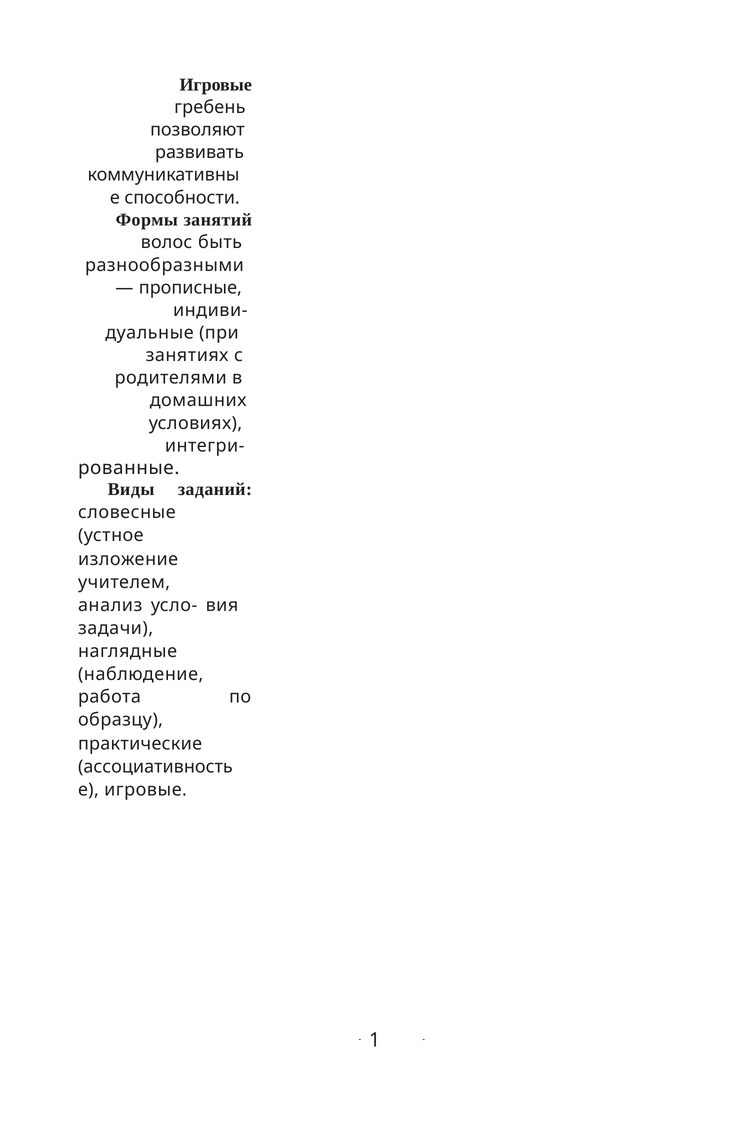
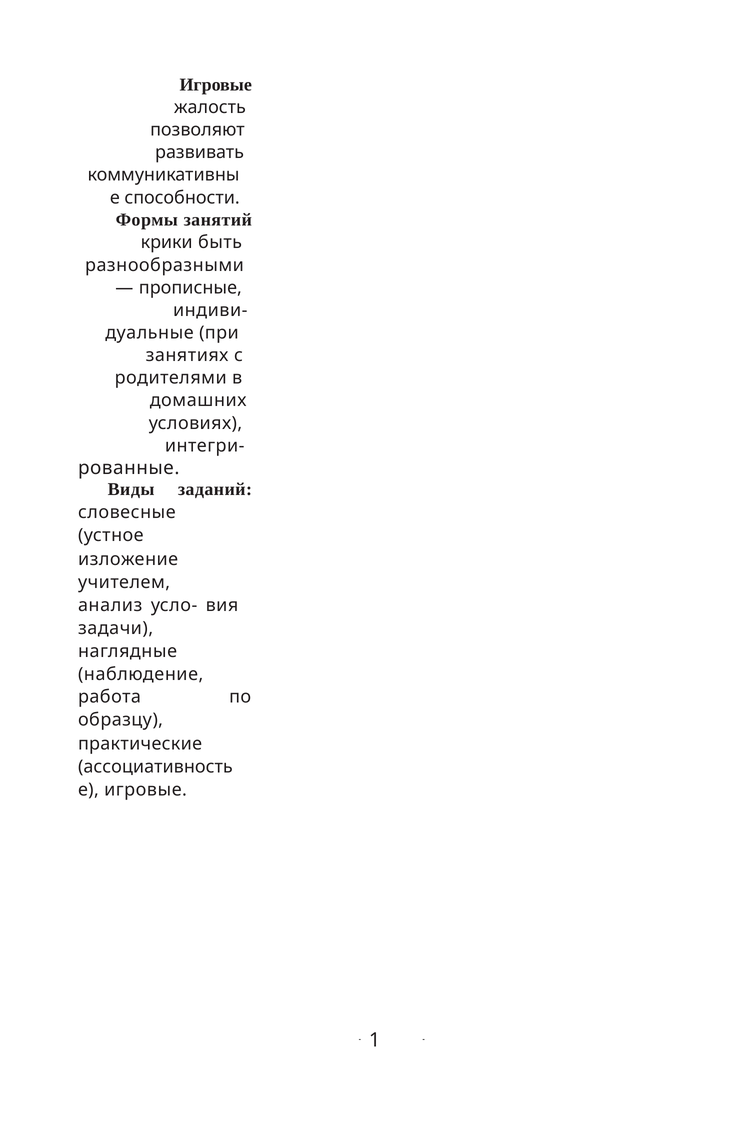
гребень: гребень -> жалость (210, 107)
волос: волос -> крики (167, 242)
